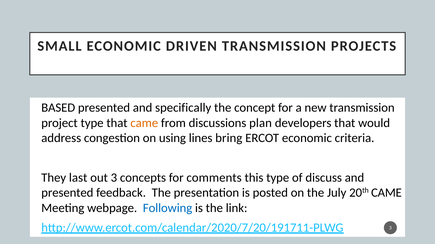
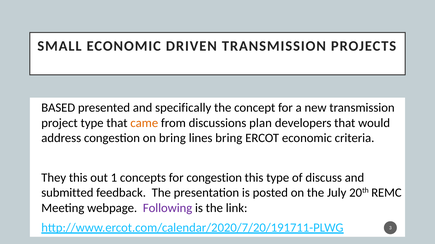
on using: using -> bring (172, 138)
They last: last -> this (78, 178)
out 3: 3 -> 1 (114, 178)
for comments: comments -> congestion (214, 178)
presented: presented -> submitted (67, 193)
20th CAME: CAME -> REMC (386, 193)
Following colour: blue -> purple (168, 208)
